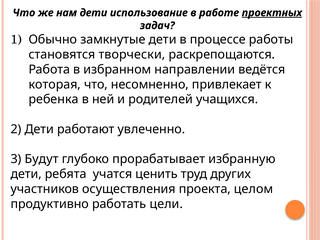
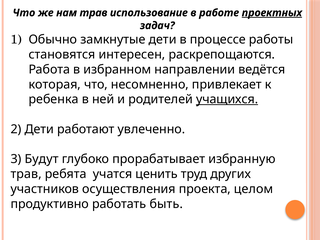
нам дети: дети -> трав (94, 13)
творчески: творчески -> интересен (132, 55)
учащихся underline: none -> present (227, 99)
дети: дети -> трав (26, 174)
цели: цели -> быть (166, 204)
